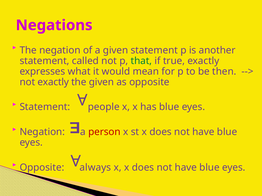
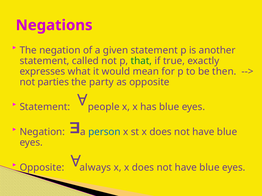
not exactly: exactly -> parties (53, 82)
the given: given -> party (101, 82)
person colour: red -> blue (104, 132)
